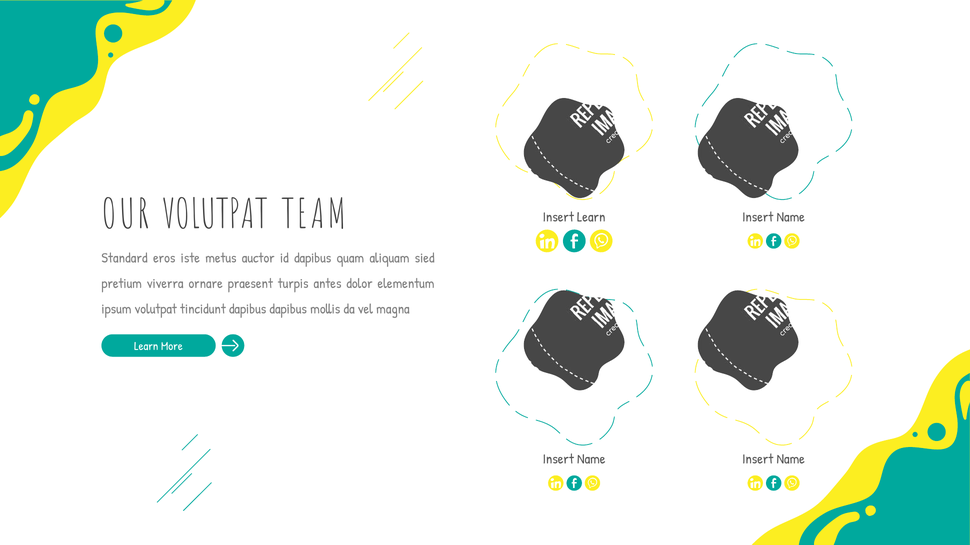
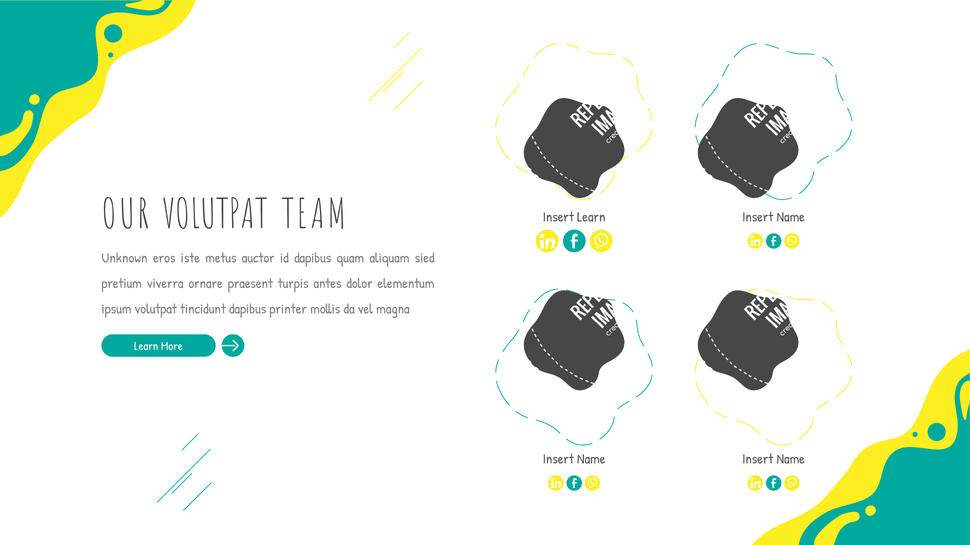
Standard: Standard -> Unknown (125, 258)
dapibus dapibus: dapibus -> printer (288, 309)
